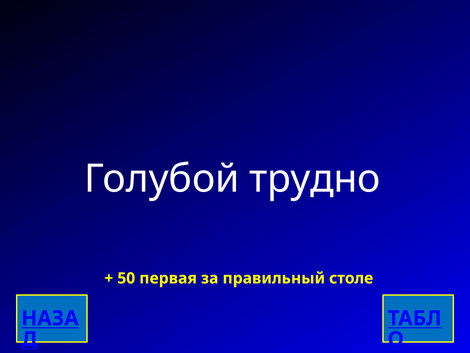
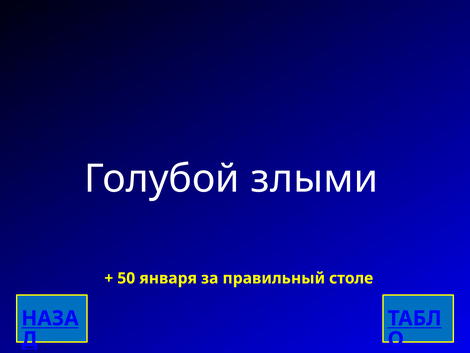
трудно: трудно -> злыми (314, 179)
первая: первая -> января (168, 278)
